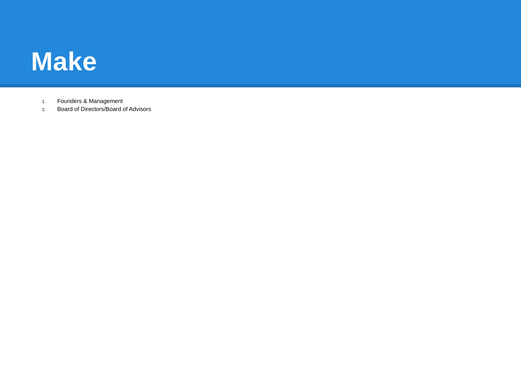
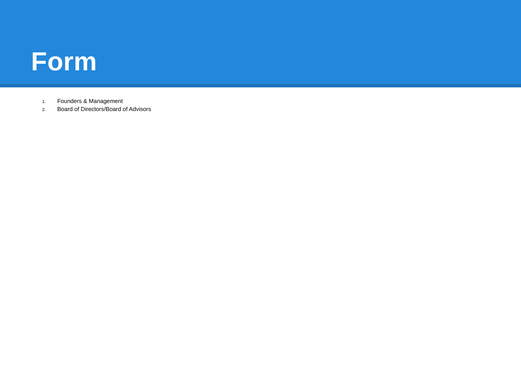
Make: Make -> Form (64, 62)
